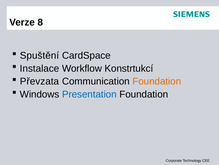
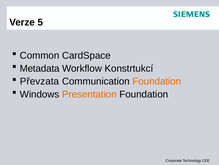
8: 8 -> 5 (40, 22)
Spuštění: Spuštění -> Common (40, 55)
Instalace: Instalace -> Metadata (40, 68)
Presentation colour: blue -> orange (89, 94)
